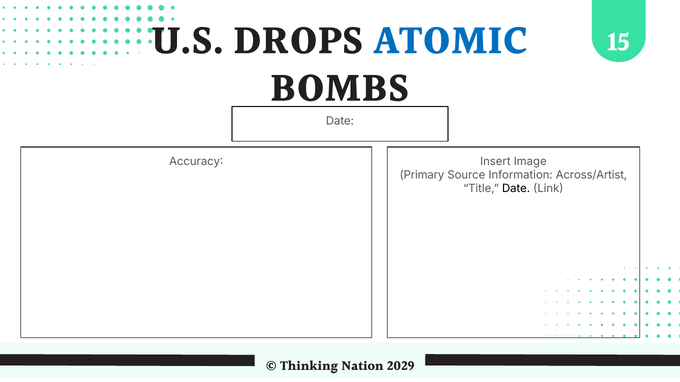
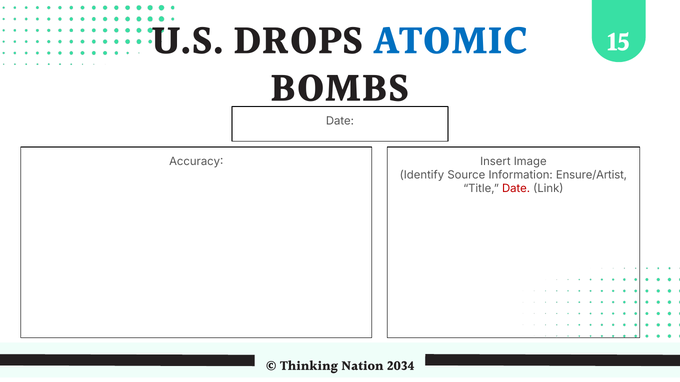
Primary: Primary -> Identify (422, 175)
Across/Artist: Across/Artist -> Ensure/Artist (591, 175)
Date colour: black -> red (516, 189)
2029: 2029 -> 2034 (401, 367)
